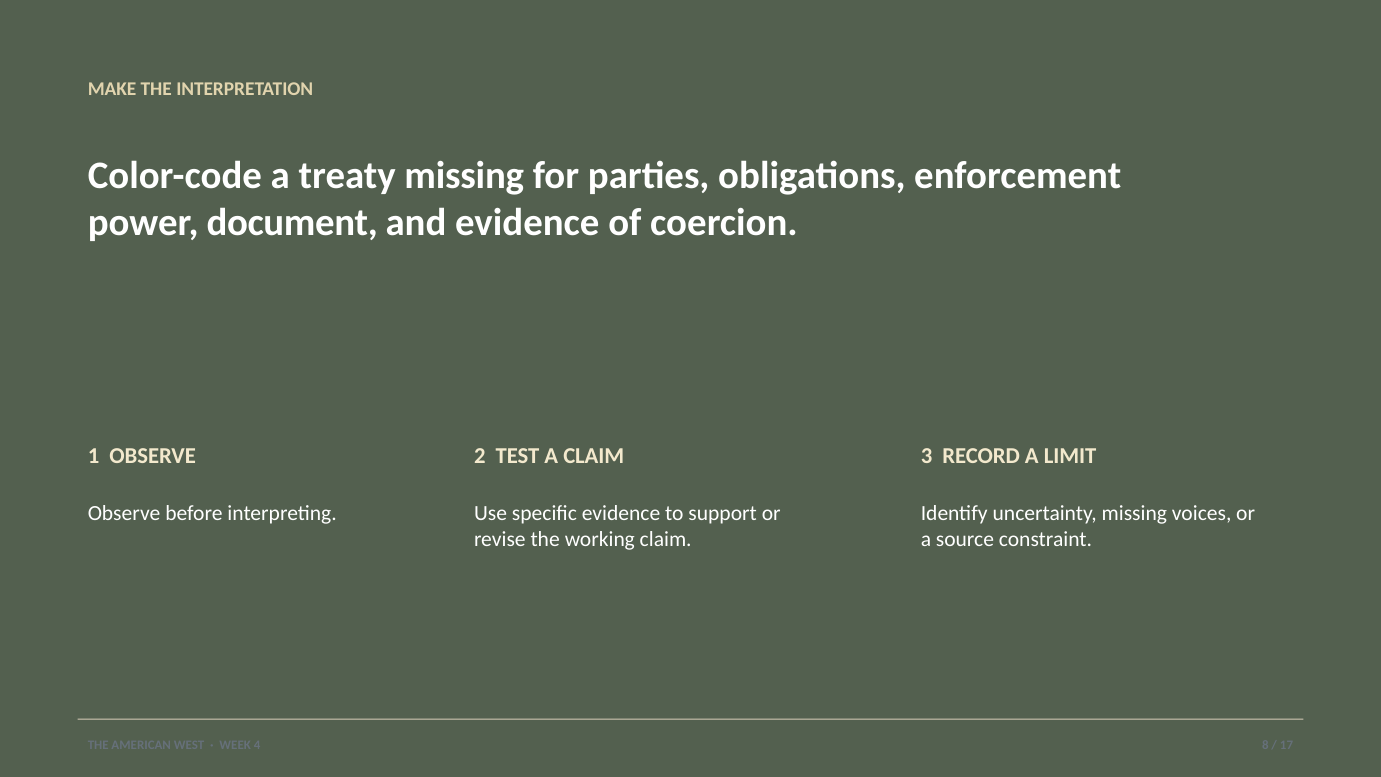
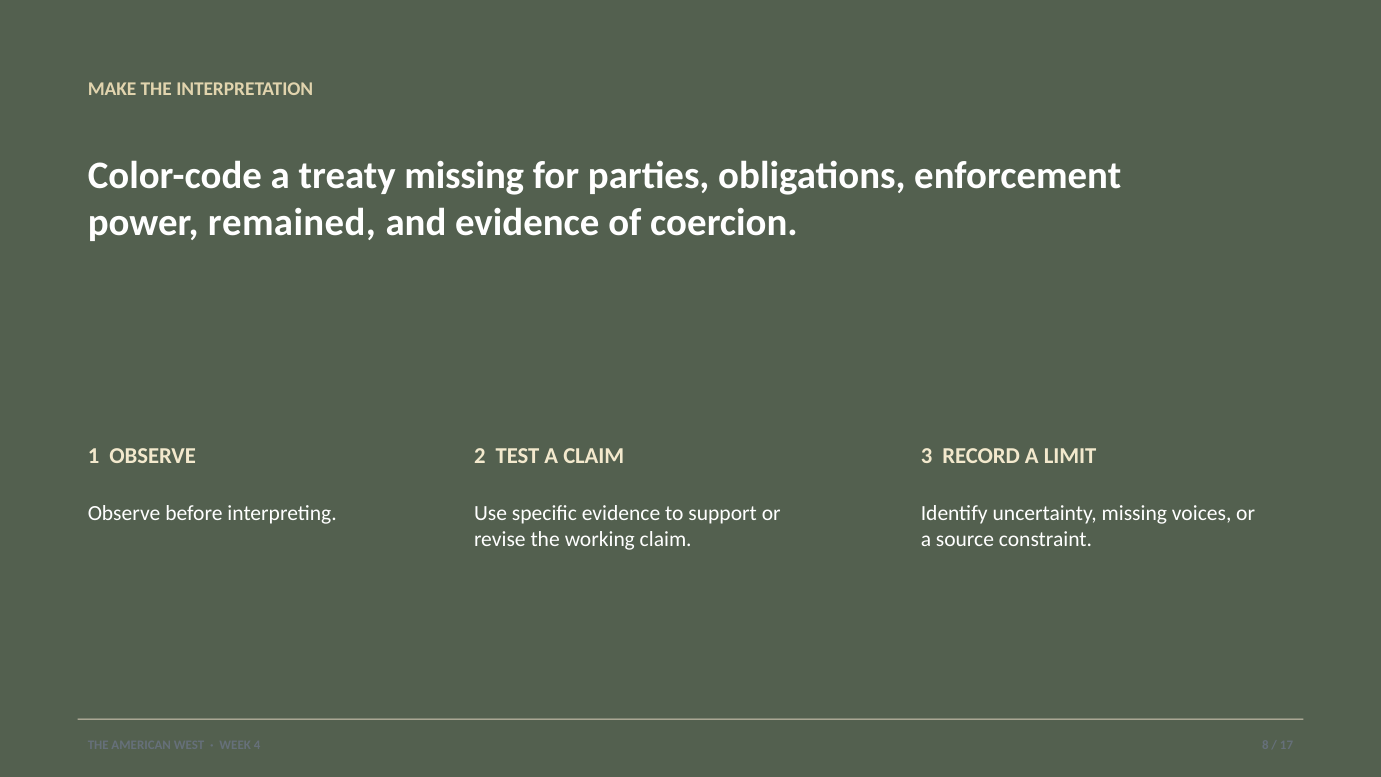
document: document -> remained (292, 222)
